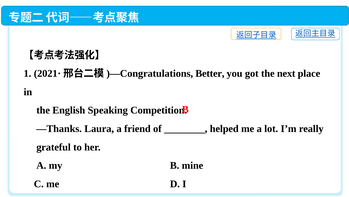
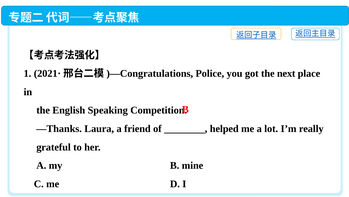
Better: Better -> Police (210, 73)
